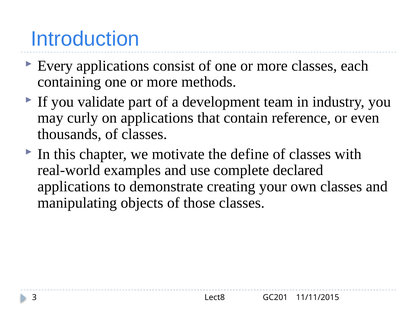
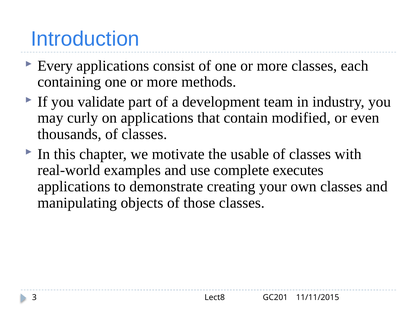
reference: reference -> modified (301, 118)
define: define -> usable (250, 154)
declared: declared -> executes (298, 170)
